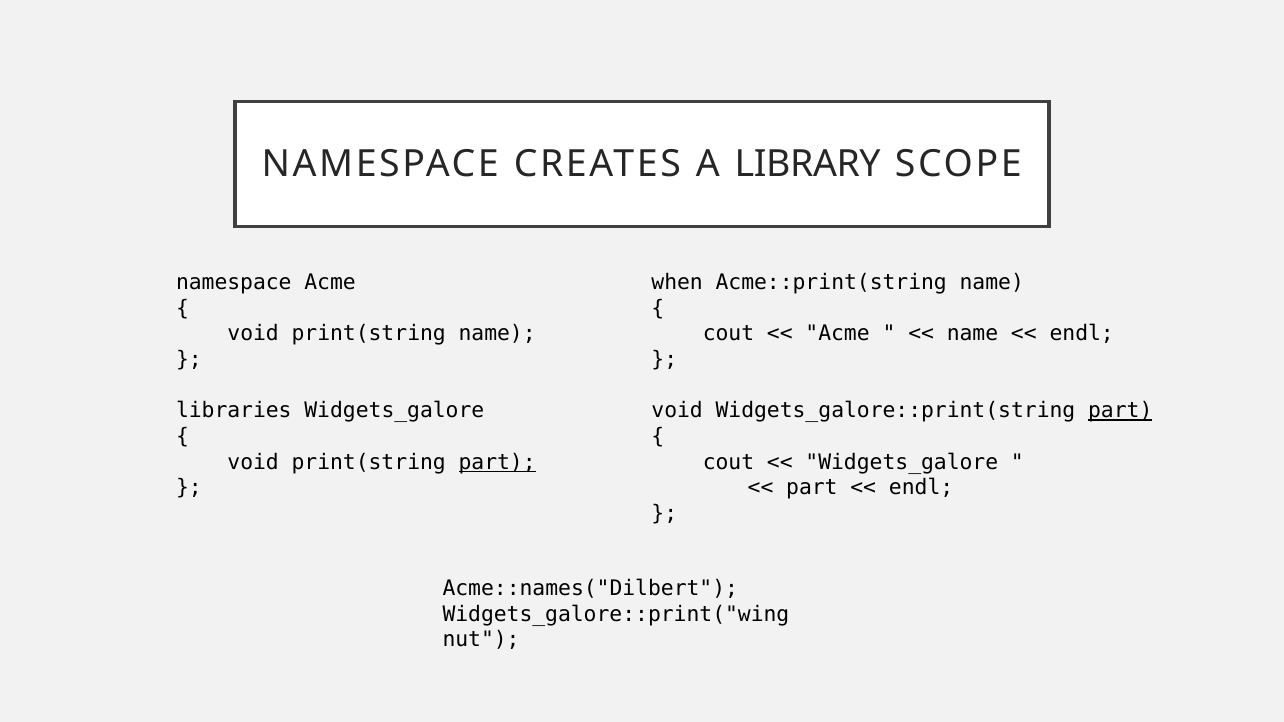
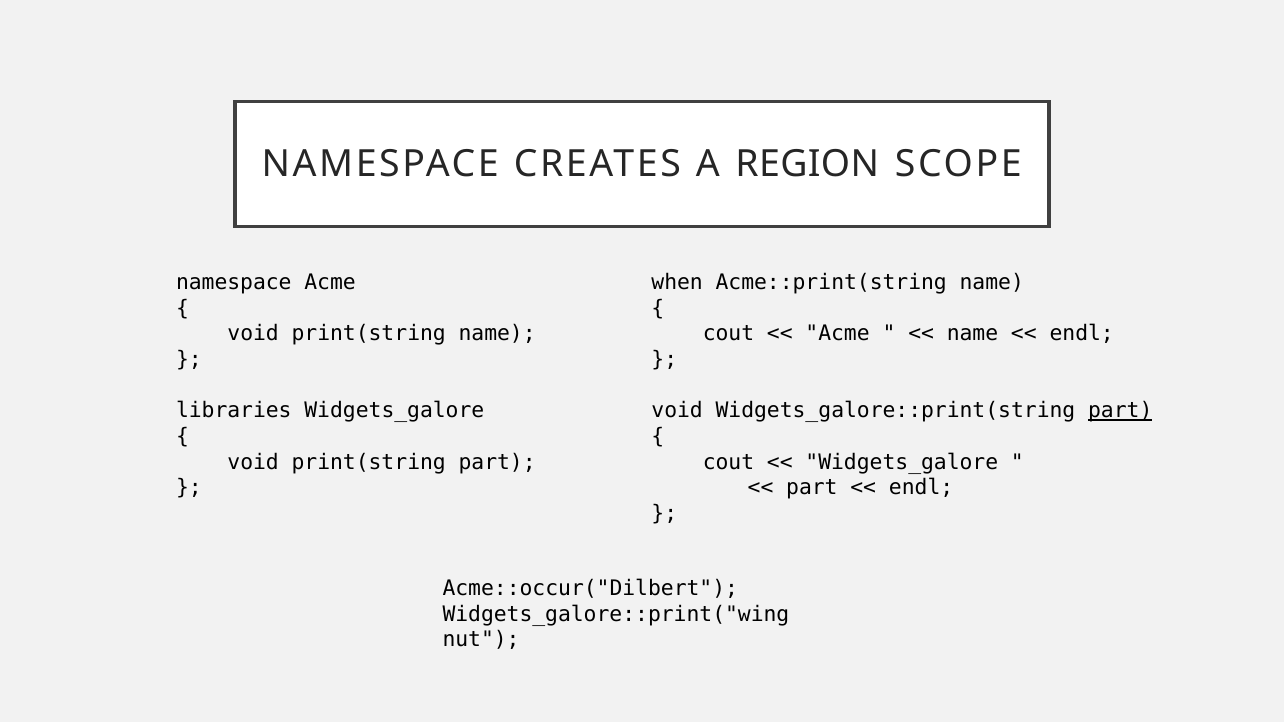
LIBRARY: LIBRARY -> REGION (807, 164)
part underline: present -> none (497, 462)
Acme::names("Dilbert: Acme::names("Dilbert -> Acme::occur("Dilbert (590, 589)
